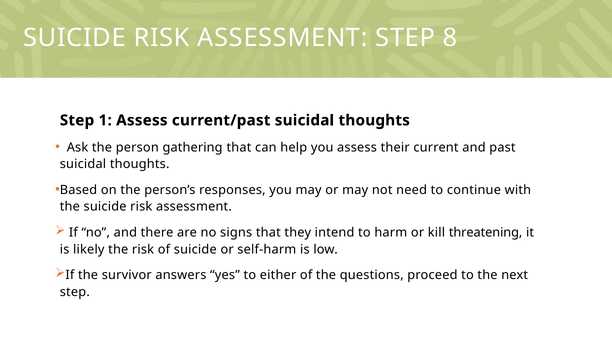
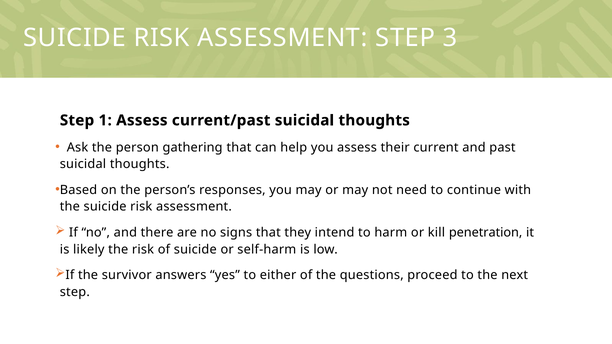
8: 8 -> 3 (450, 38)
threatening: threatening -> penetration (486, 233)
